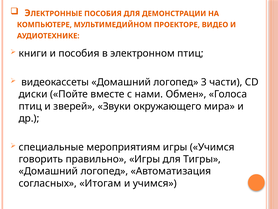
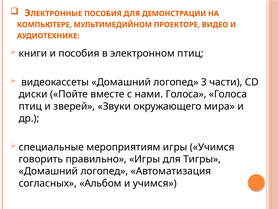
нами Обмен: Обмен -> Голоса (186, 94)
Итогам: Итогам -> Альбом (100, 183)
